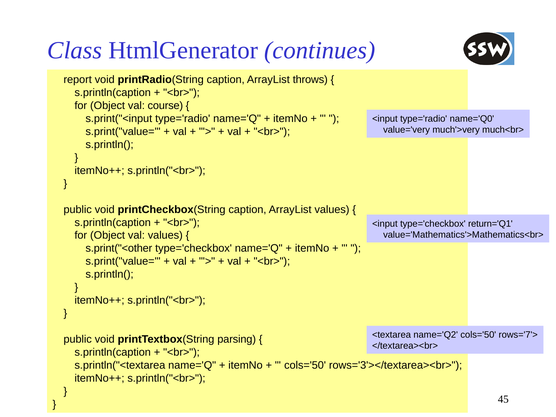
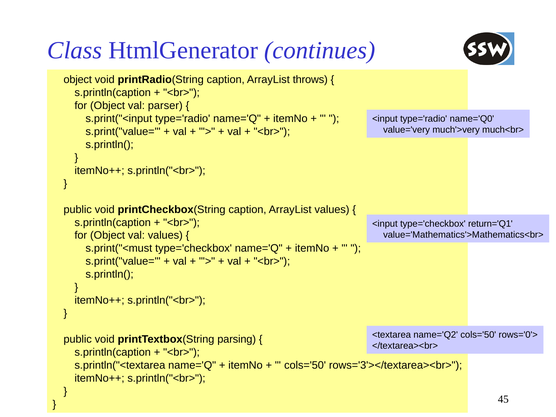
report: report -> object (78, 80)
course: course -> parser (165, 106)
s.print("<other: s.print("<other -> s.print("<must (119, 248)
rows='7'>: rows='7'> -> rows='0'> (518, 335)
